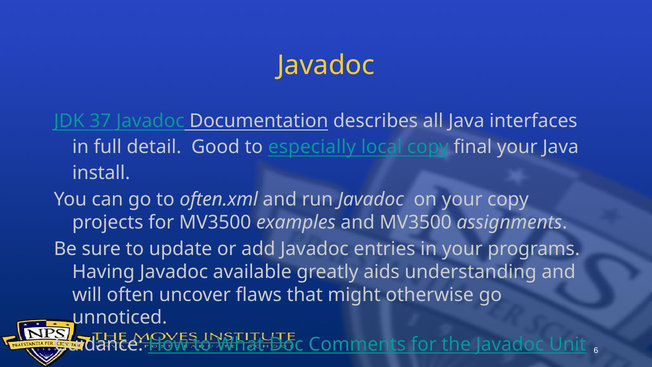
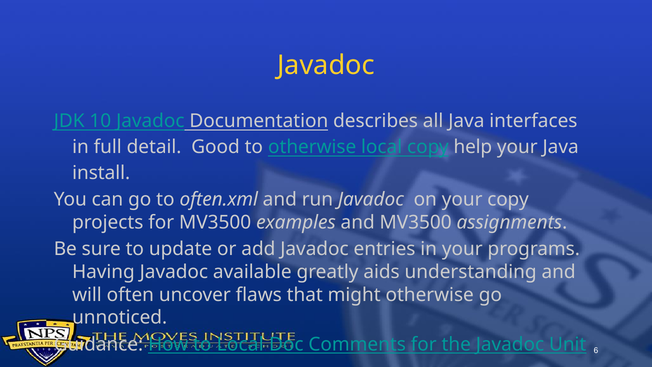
37: 37 -> 10 (100, 121)
to especially: especially -> otherwise (312, 147)
final: final -> help (473, 147)
to What: What -> Local (240, 344)
